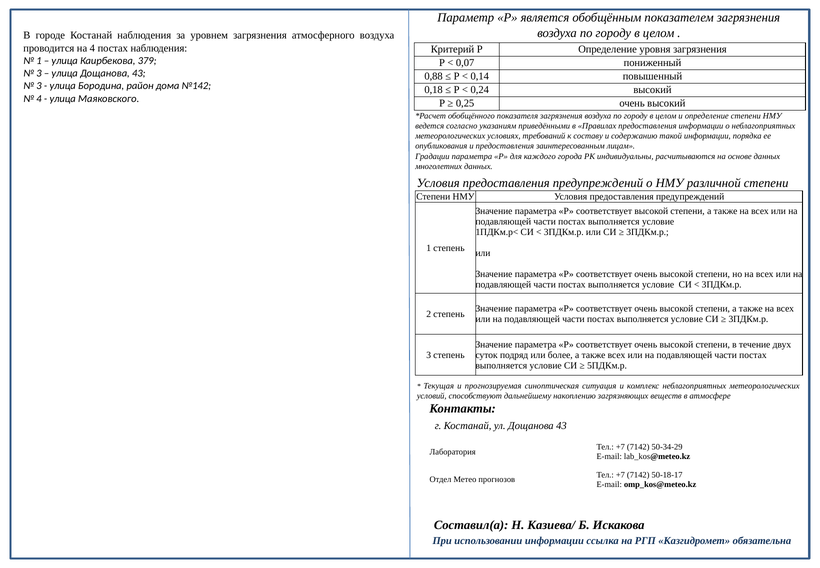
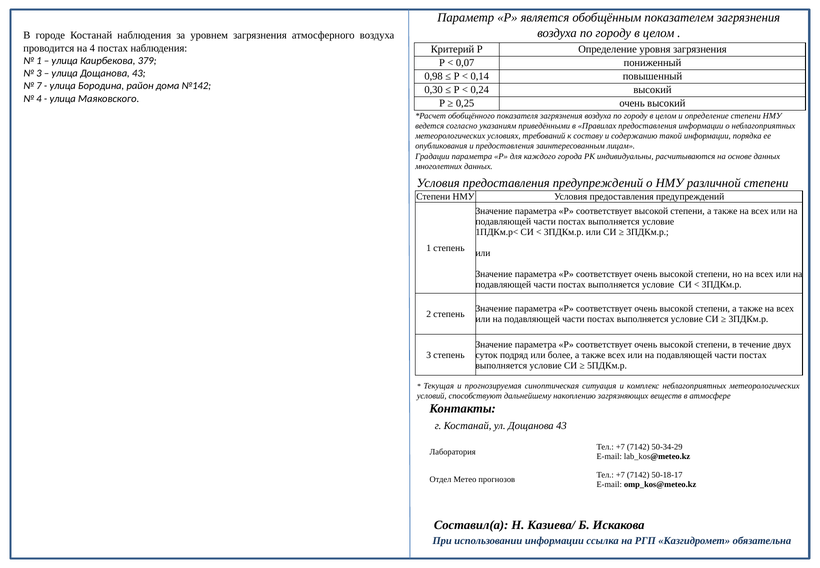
0,88: 0,88 -> 0,98 (434, 76)
3: 3 -> 7 (39, 86)
0,18: 0,18 -> 0,30 (434, 90)
